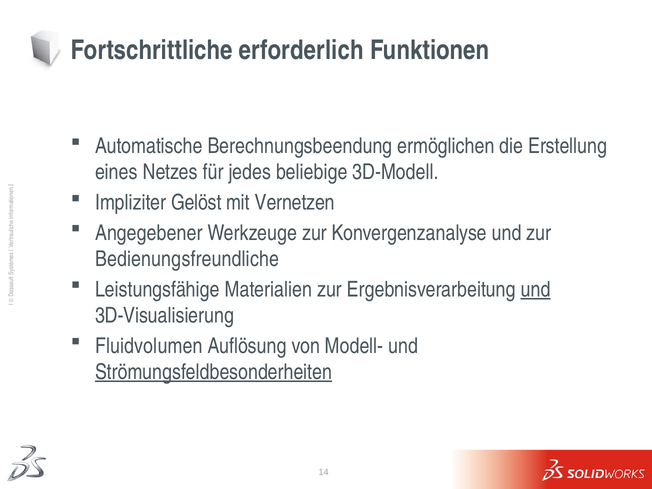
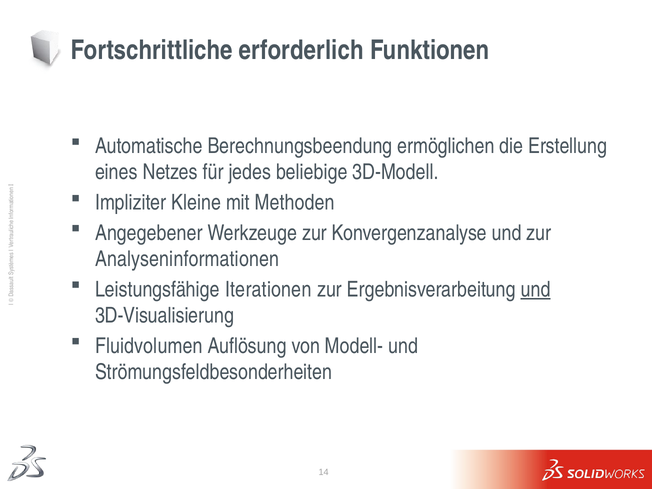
Gelöst: Gelöst -> Kleine (196, 202)
Vernetzen: Vernetzen -> Methoden (295, 202)
Bedienungsfreundliche: Bedienungsfreundliche -> Analyseninformationen (187, 259)
Materialien: Materialien -> Iterationen (268, 289)
Strömungsfeldbesonderheiten underline: present -> none (214, 372)
